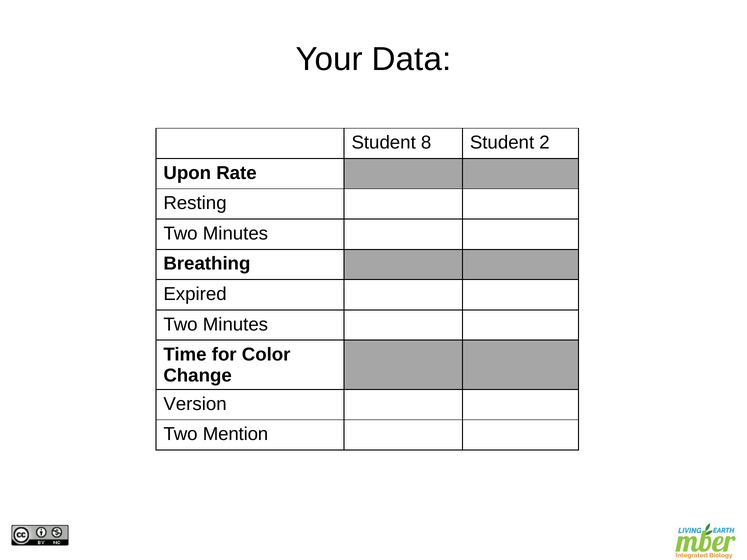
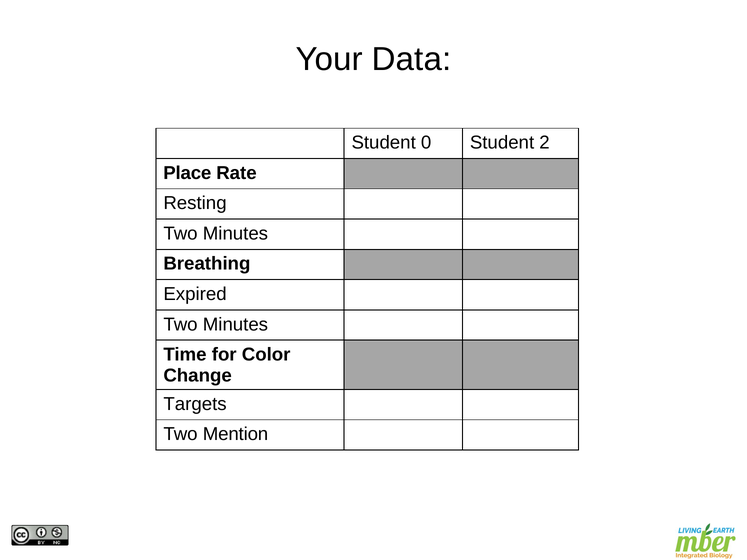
8: 8 -> 0 (426, 143)
Upon: Upon -> Place (187, 173)
Version: Version -> Targets (195, 404)
